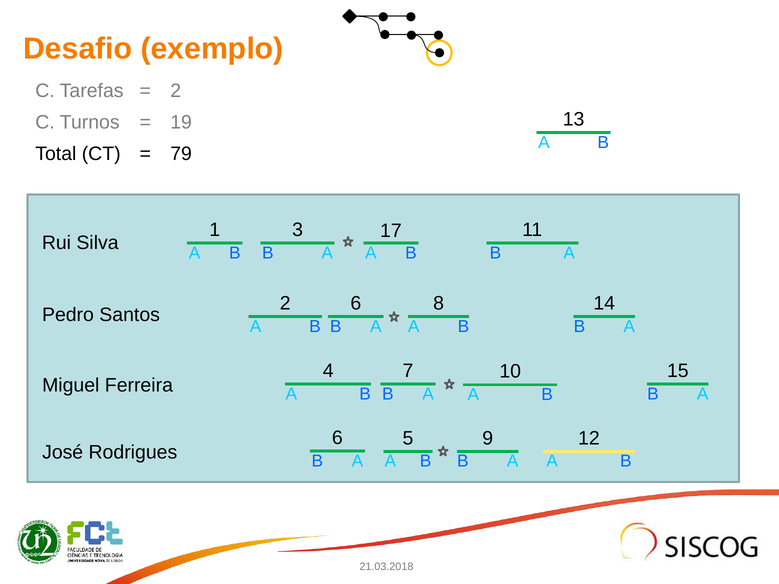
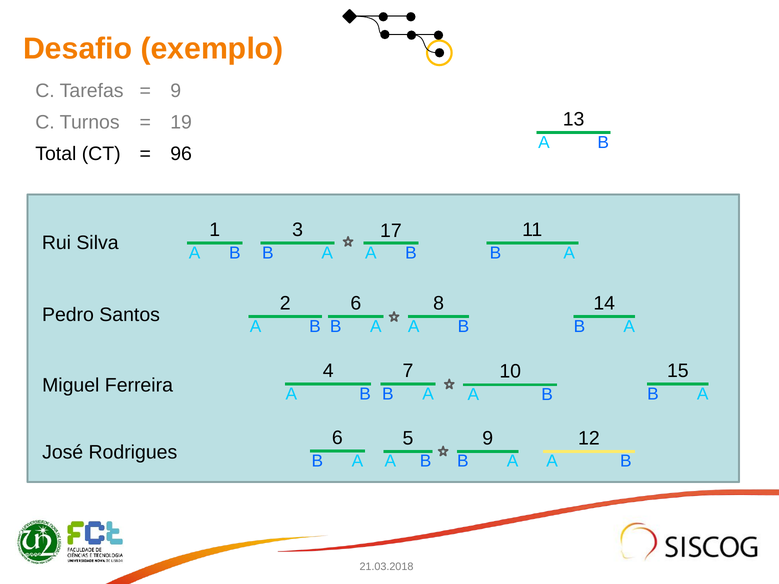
2: 2 -> 9 (176, 91)
79: 79 -> 96 (181, 154)
